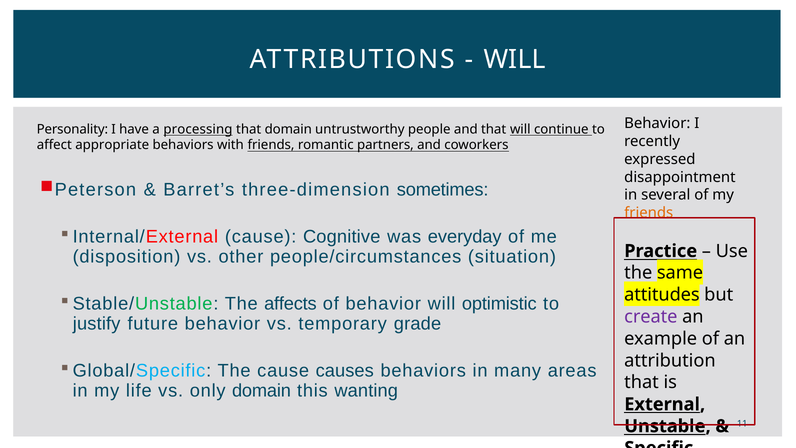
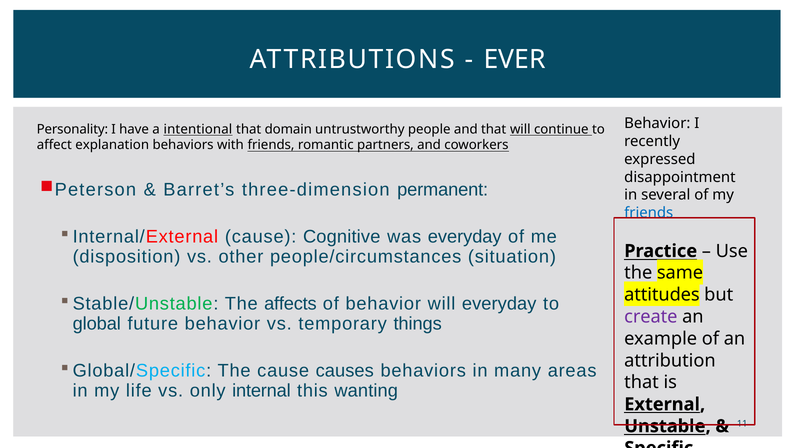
WILL: WILL -> EVER (515, 59)
processing: processing -> intentional (198, 129)
appropriate: appropriate -> explanation (112, 145)
sometimes: sometimes -> permanent (443, 189)
friends colour: orange -> blue (649, 213)
will optimistic: optimistic -> everyday (499, 304)
justify: justify -> global (97, 323)
grade: grade -> things (418, 323)
only domain: domain -> internal (261, 390)
